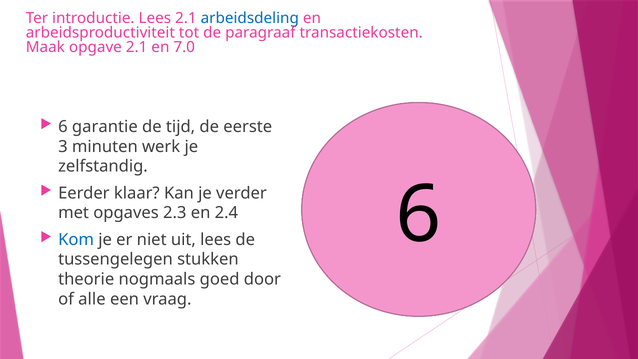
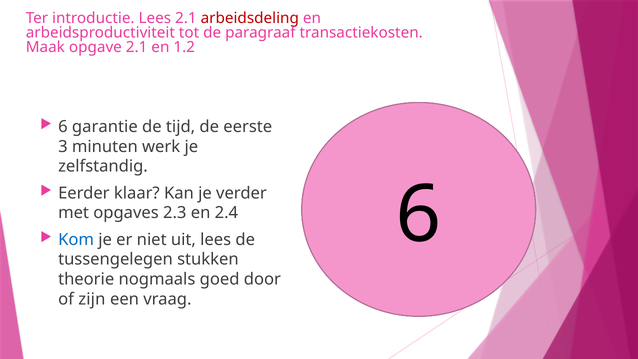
arbeidsdeling colour: blue -> red (250, 18)
7.0: 7.0 -> 1.2 (184, 47)
alle: alle -> zijn (92, 299)
